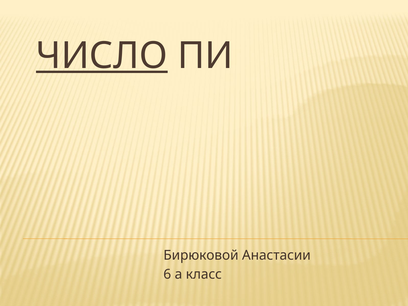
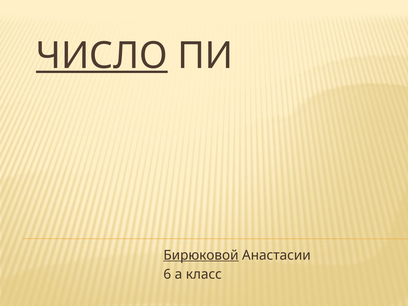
Бирюковой underline: none -> present (201, 255)
